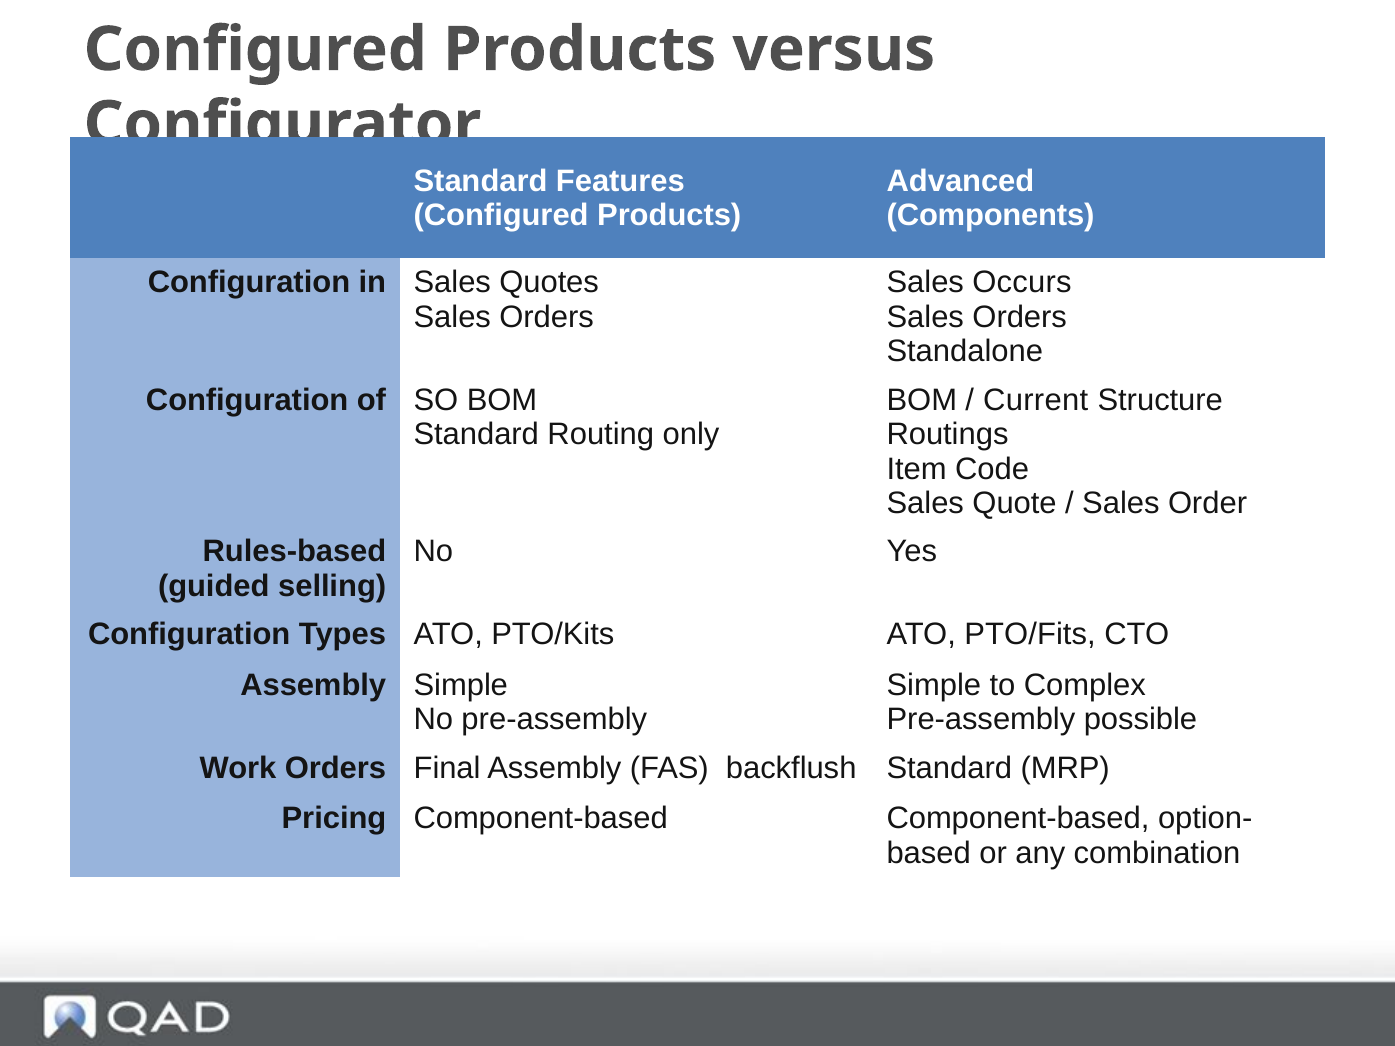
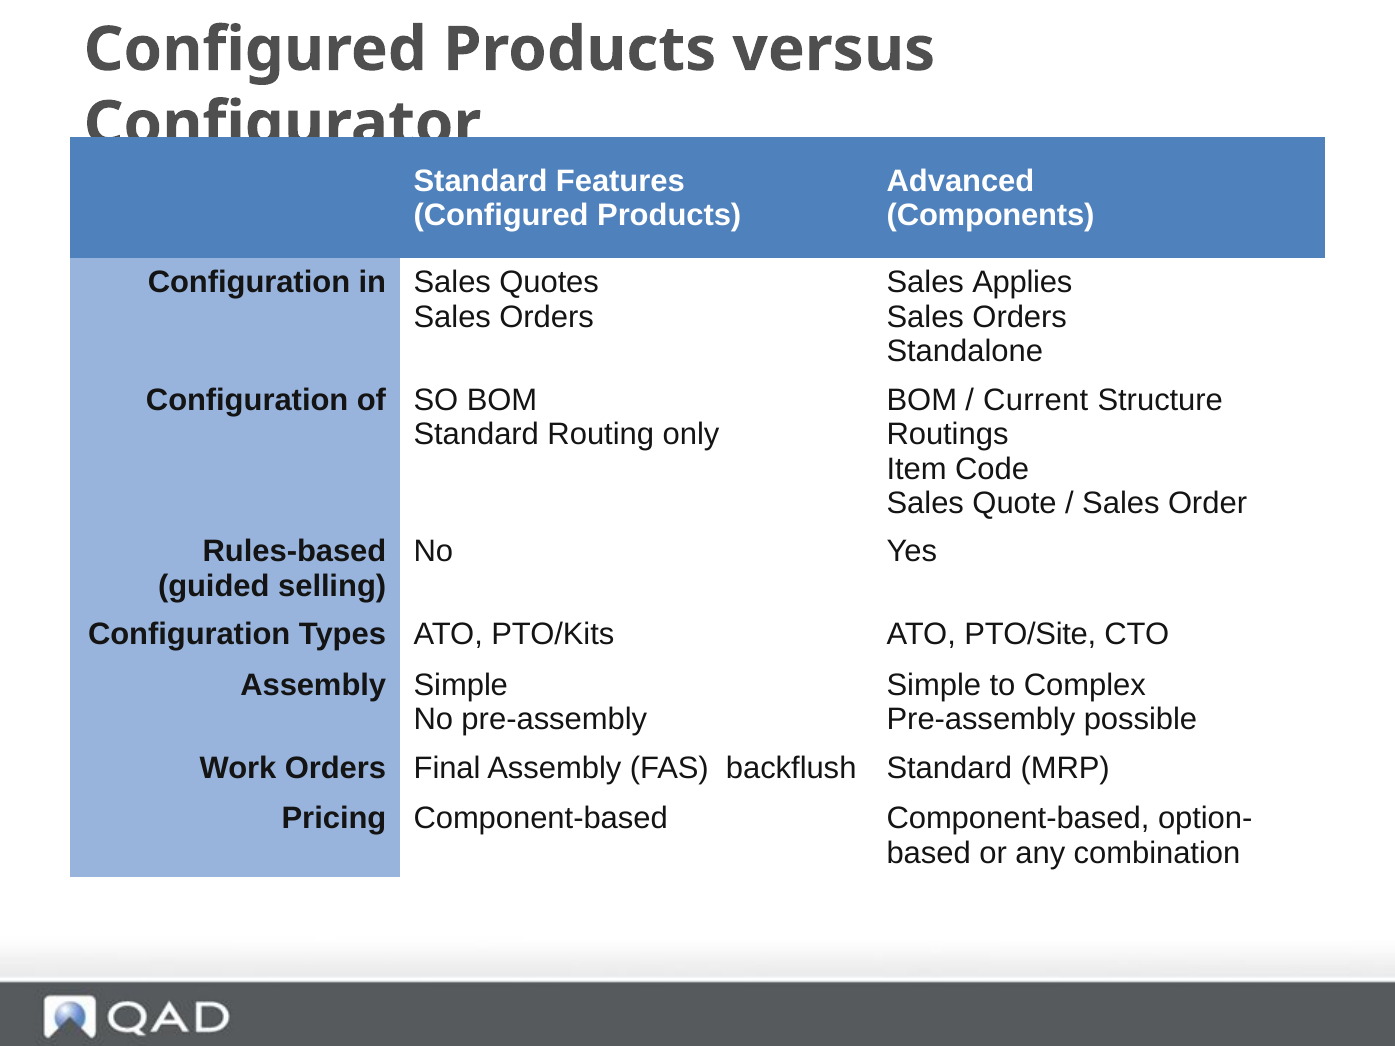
Occurs: Occurs -> Applies (1022, 283)
PTO/Fits: PTO/Fits -> PTO/Site (1030, 635)
